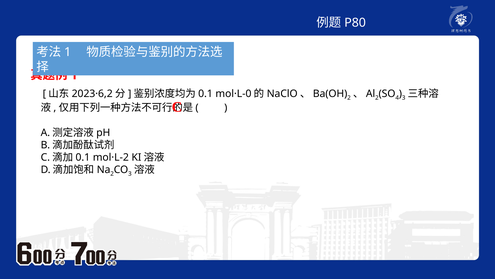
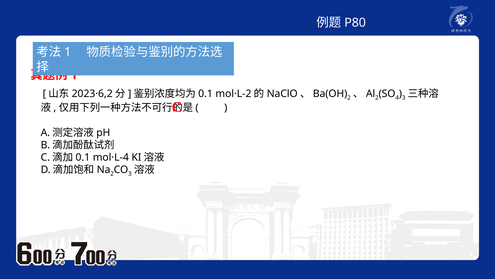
mol·L-0: mol·L-0 -> mol·L-2 (233, 94)
mol·L-2: mol·L-2 -> mol·L-4 (111, 157)
